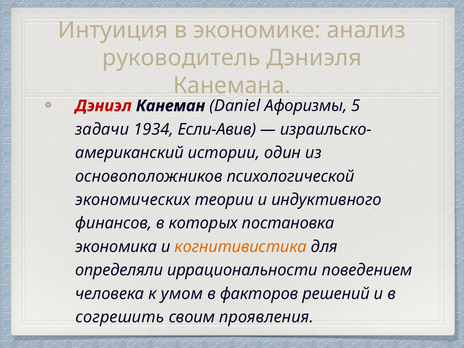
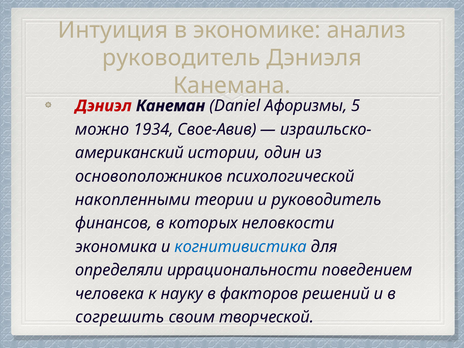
задачи: задачи -> можно (102, 129)
Если-Авив: Если-Авив -> Свое-Авив (217, 129)
экономических: экономических -> накопленными (133, 200)
и индуктивного: индуктивного -> руководитель (326, 200)
постановка: постановка -> неловкости (288, 223)
когнитивистика colour: orange -> blue (241, 247)
умом: умом -> науку (182, 294)
проявления: проявления -> творческой (267, 317)
